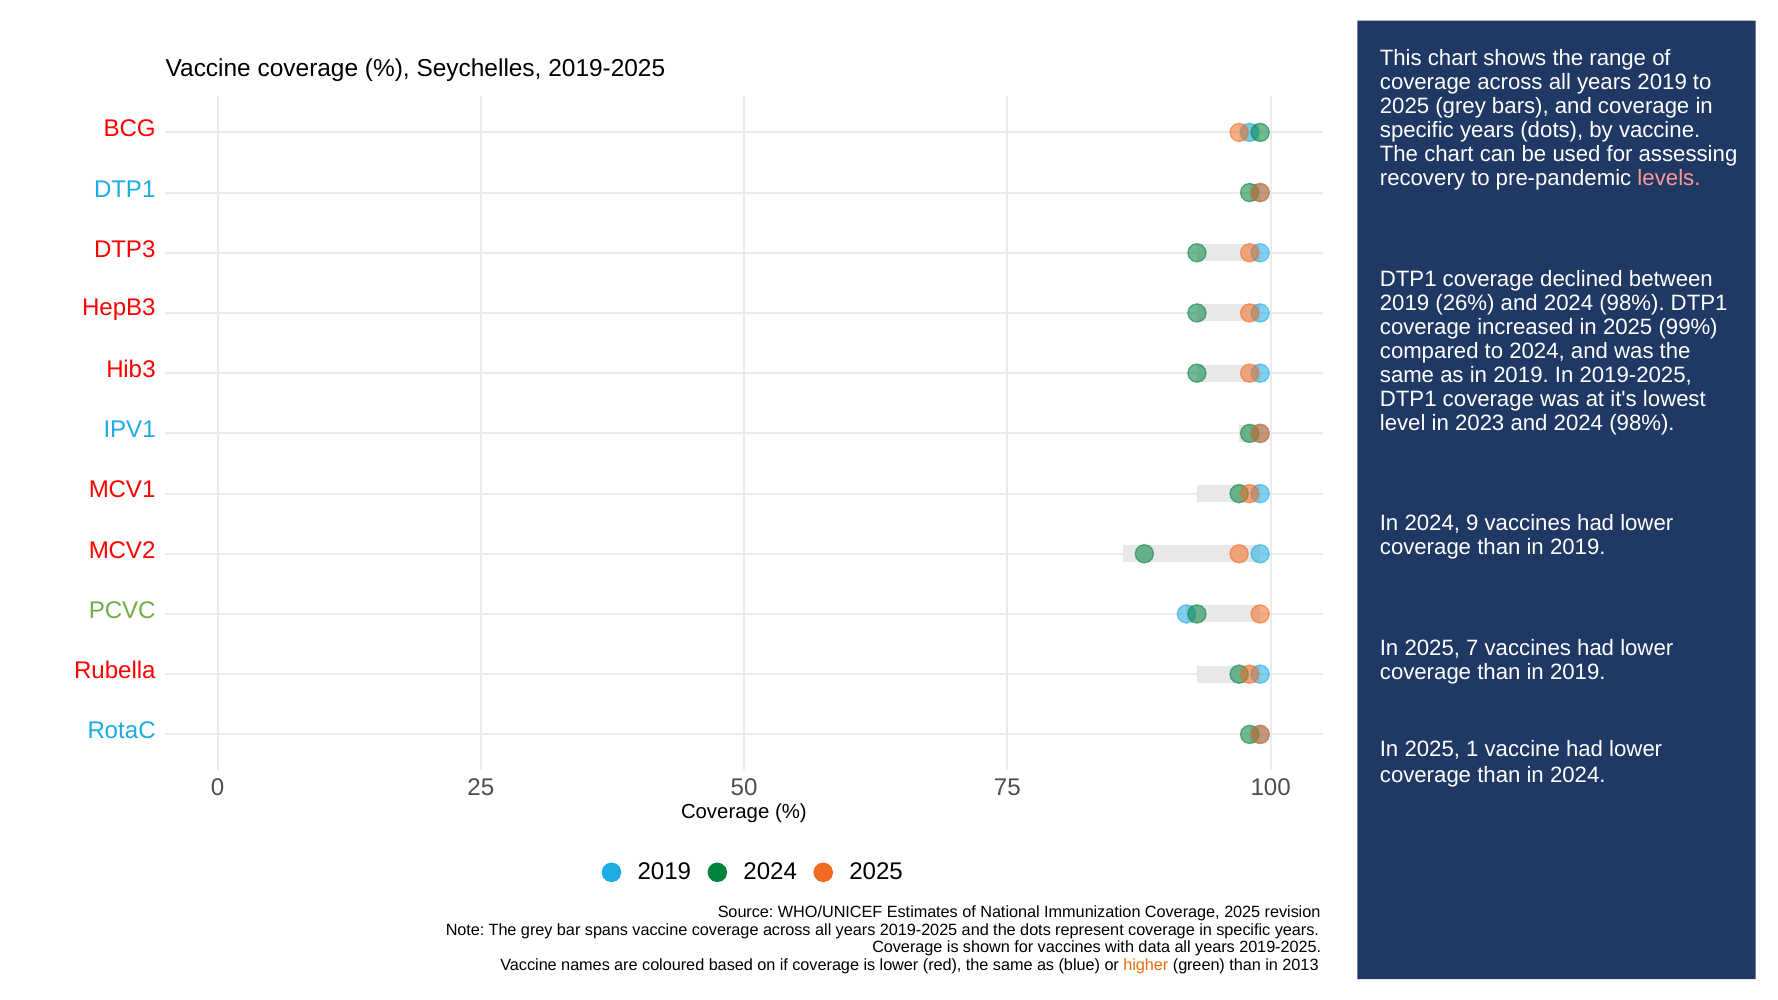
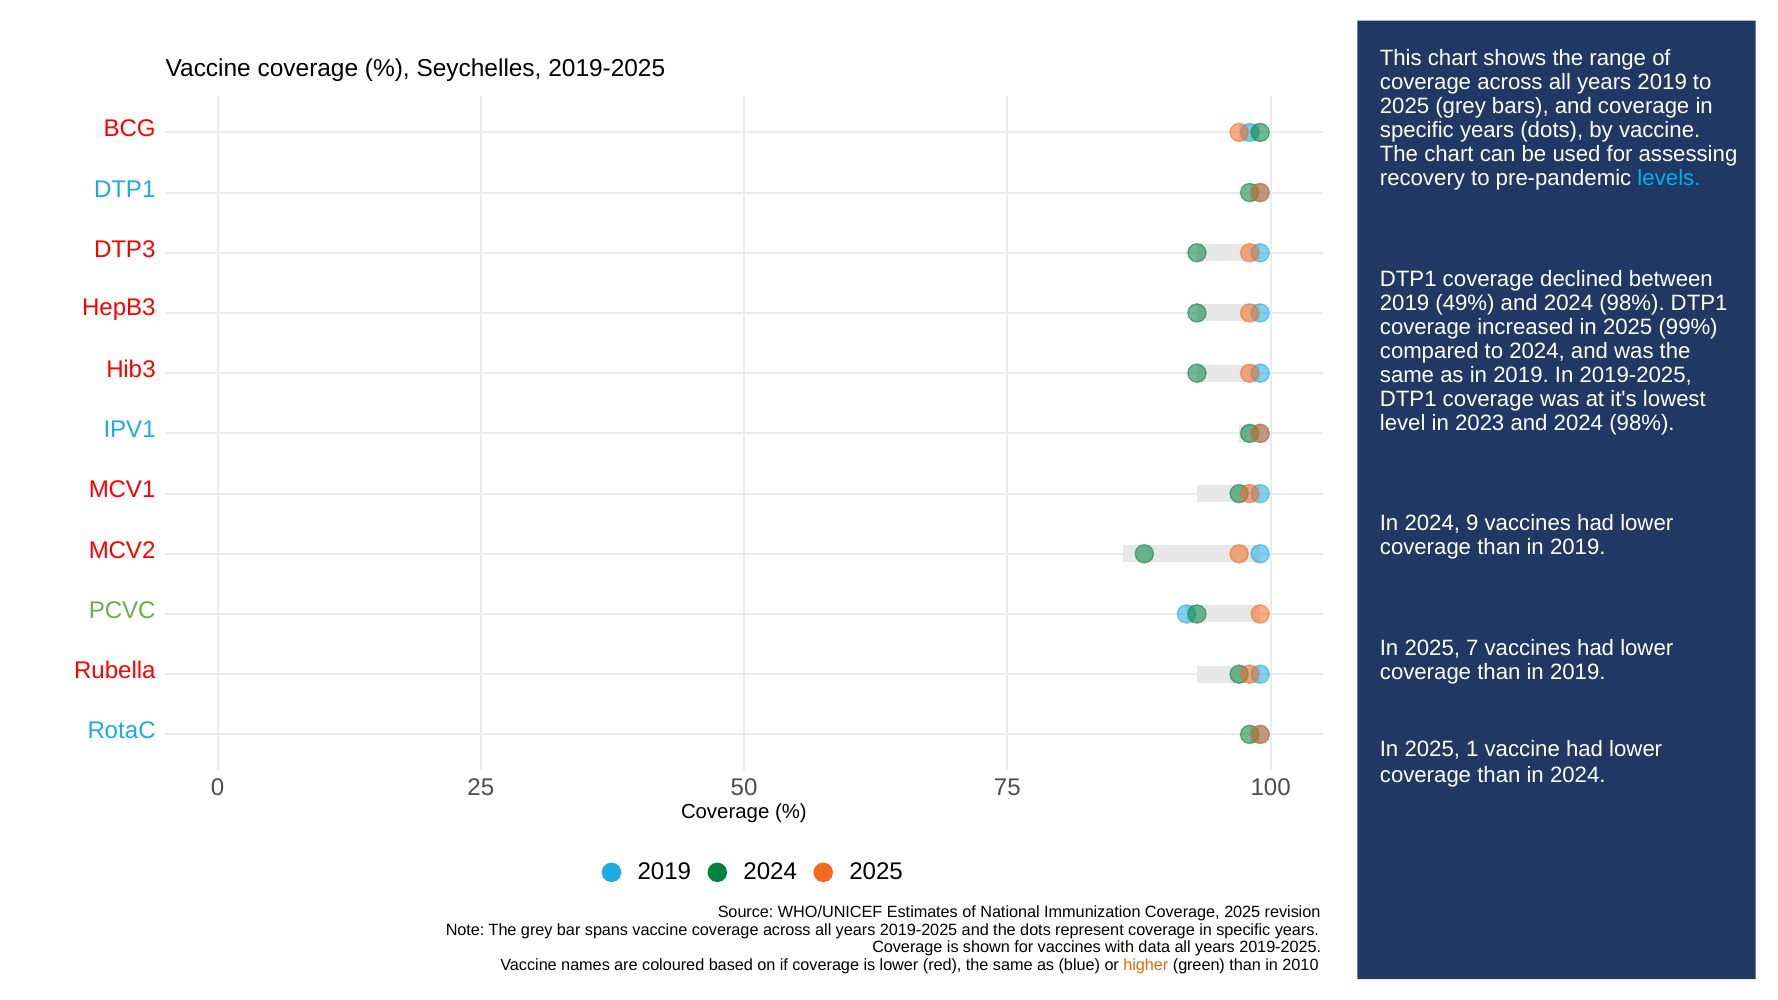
levels colour: pink -> light blue (1669, 178)
26%: 26% -> 49% (1465, 303)
2013: 2013 -> 2010 (1300, 965)
